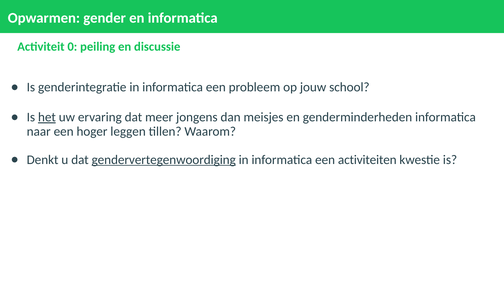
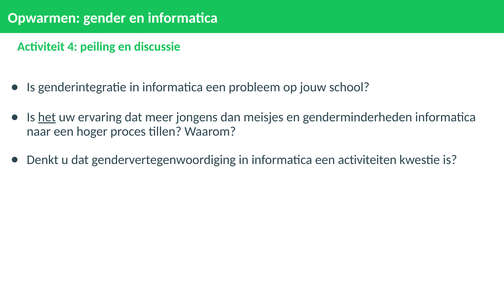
0: 0 -> 4 (72, 47)
leggen: leggen -> proces (128, 131)
gendervertegenwoordiging underline: present -> none (164, 160)
